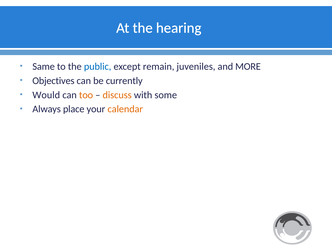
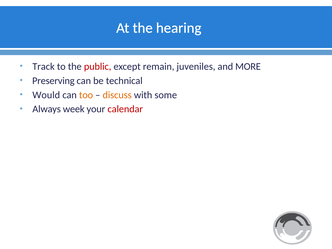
Same: Same -> Track (44, 67)
public colour: blue -> red (98, 67)
Objectives: Objectives -> Preserving (53, 81)
currently: currently -> technical (124, 81)
place: place -> week (74, 109)
calendar colour: orange -> red (125, 109)
